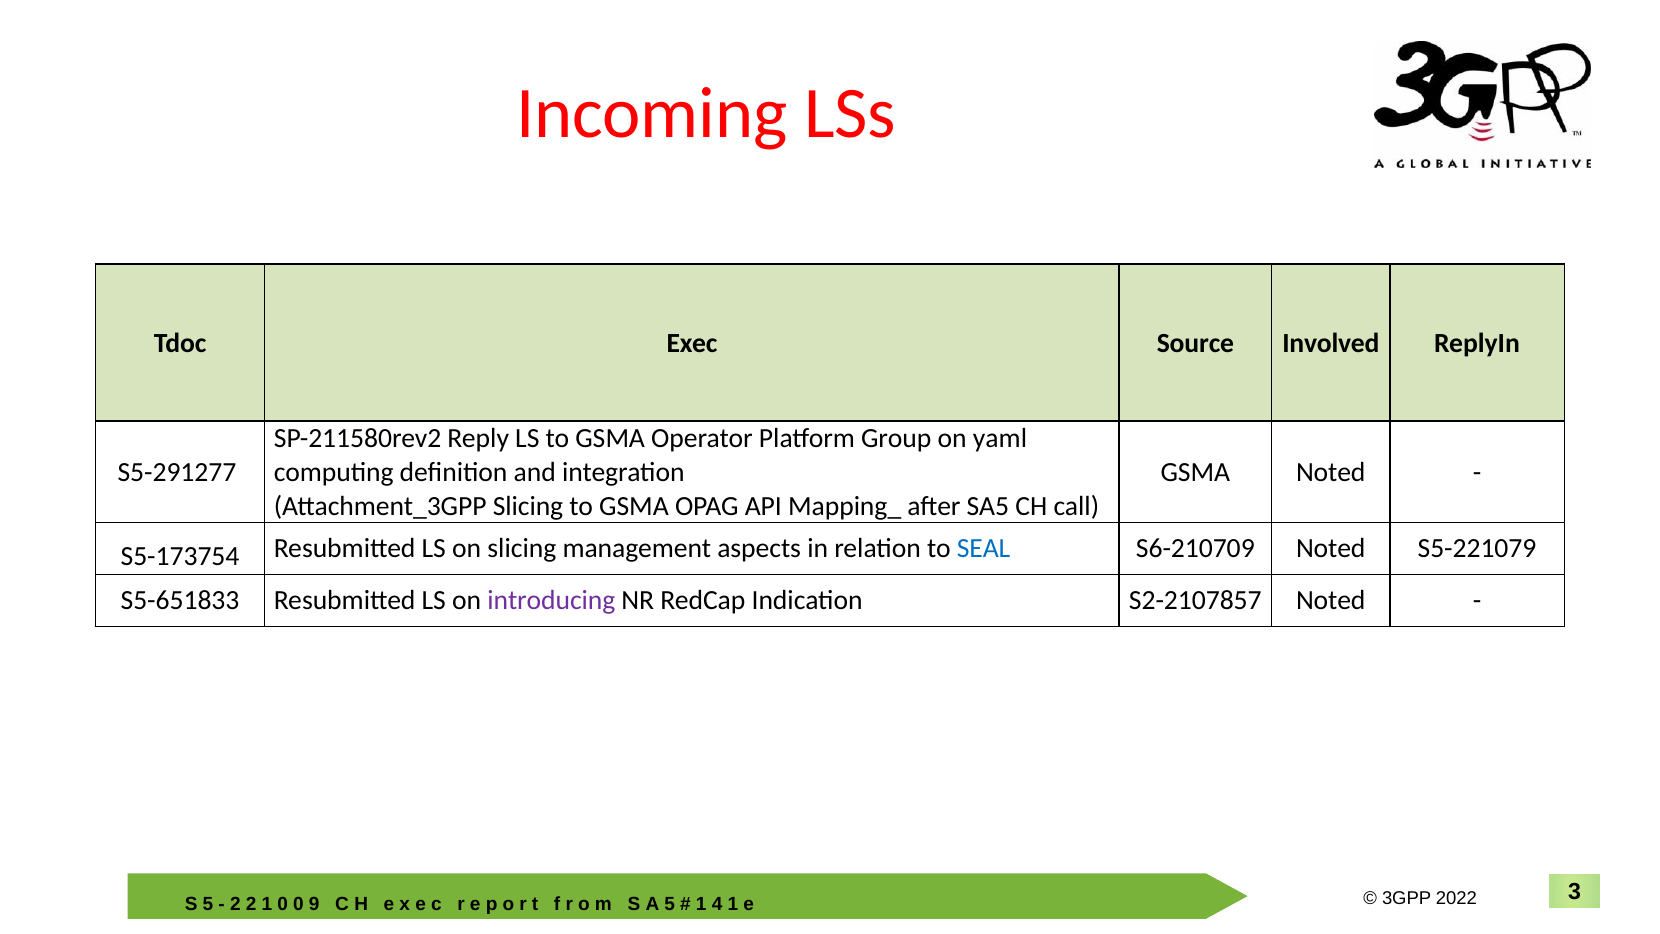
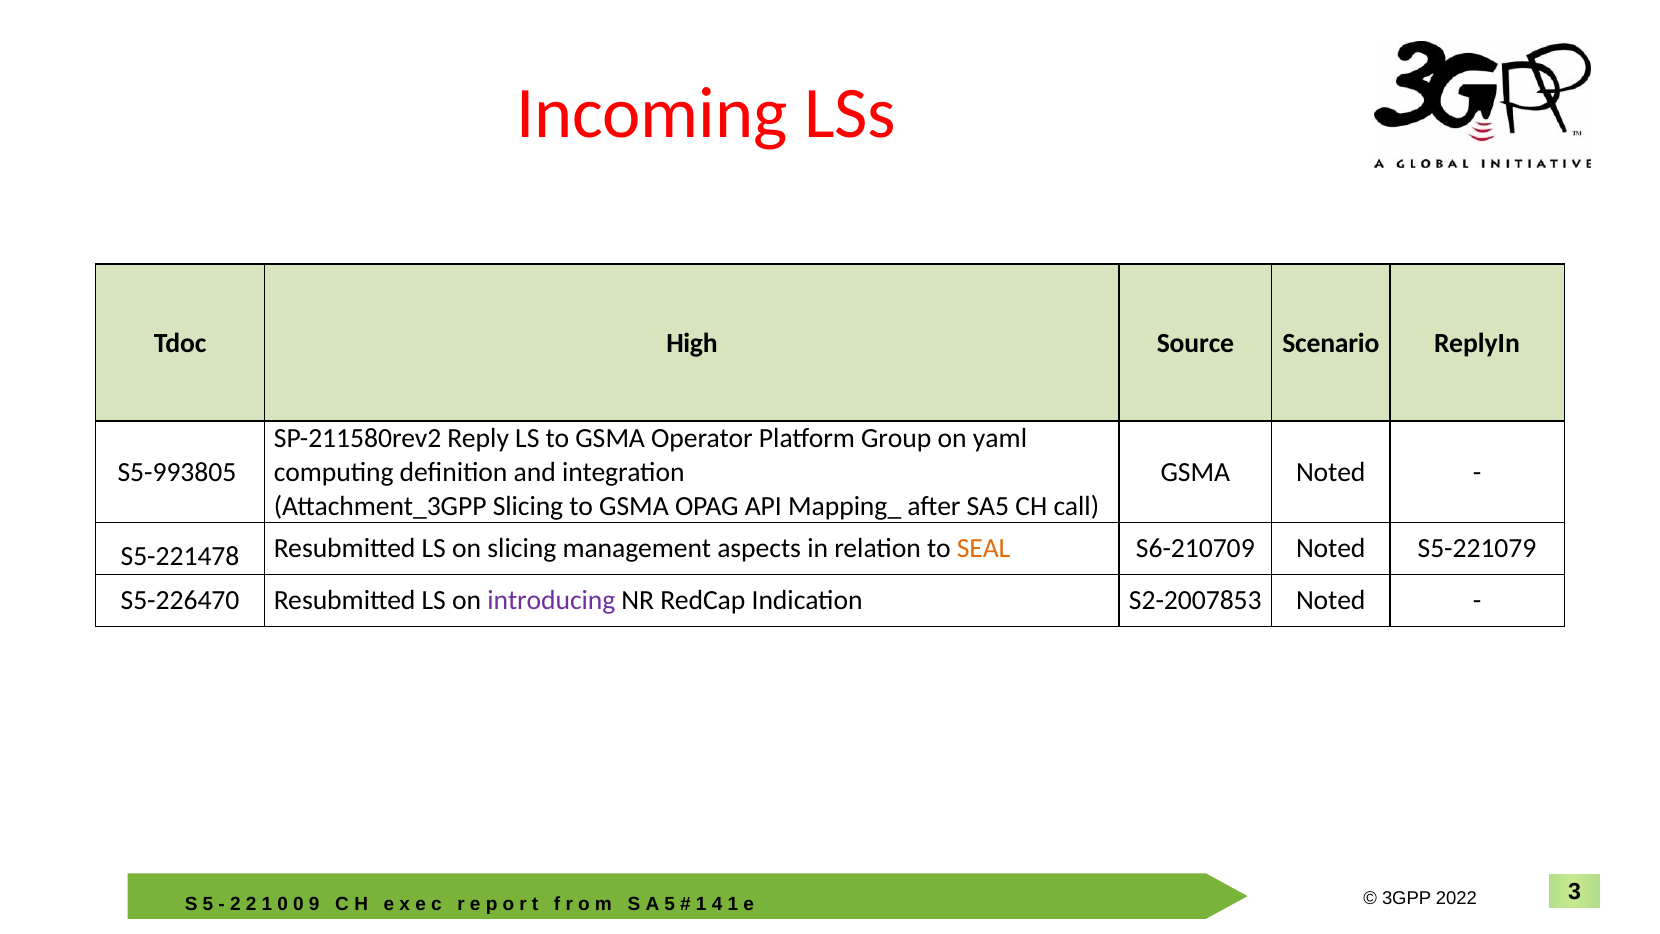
Exec: Exec -> High (692, 343)
Involved: Involved -> Scenario (1331, 343)
S5-291277: S5-291277 -> S5-993805 (177, 472)
S5-173754: S5-173754 -> S5-221478 (180, 556)
SEAL colour: blue -> orange (984, 549)
S5-651833: S5-651833 -> S5-226470 (180, 600)
S2-2107857: S2-2107857 -> S2-2007853 (1195, 600)
